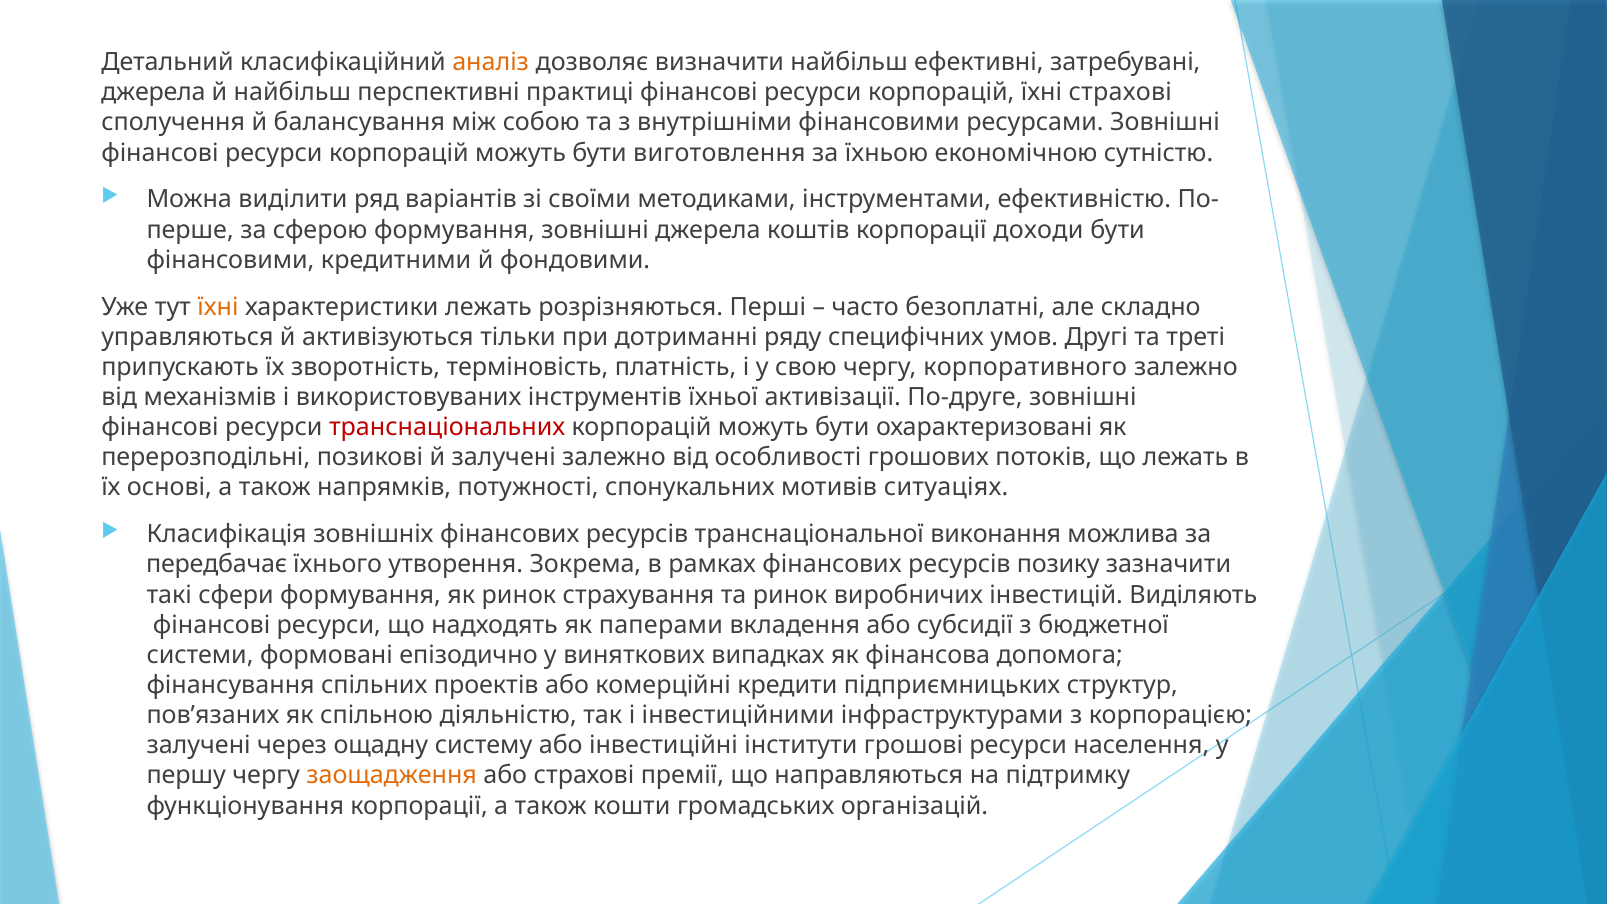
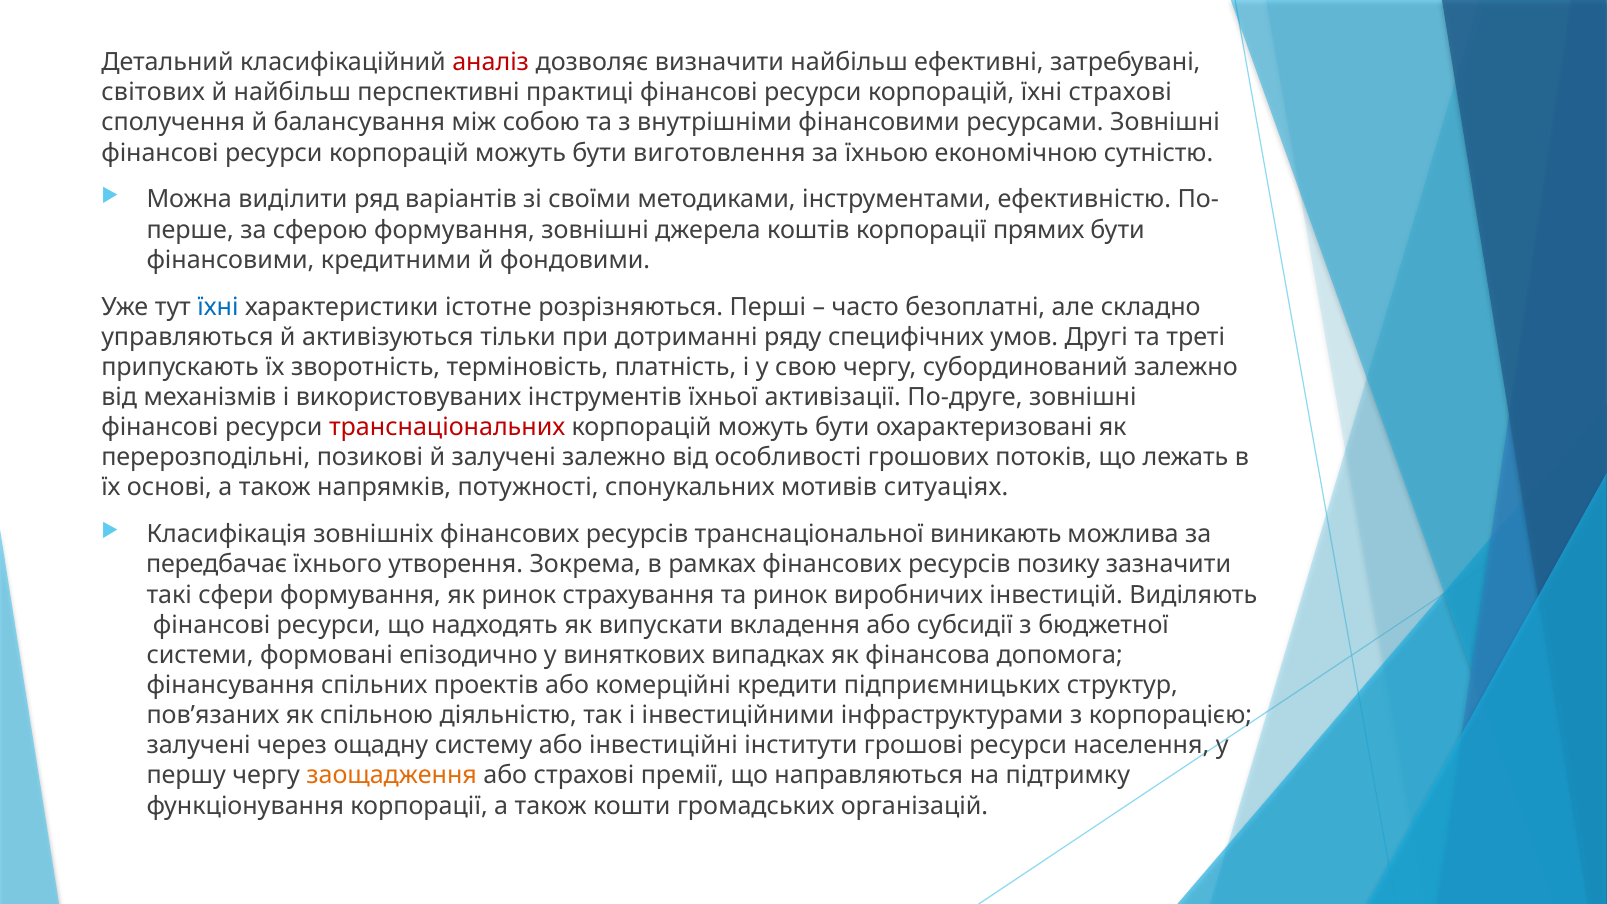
аналіз colour: orange -> red (491, 62)
джерела: джерела -> світових (153, 93)
доходи: доходи -> прямих (1039, 230)
їхні colour: orange -> blue (218, 307)
характеристики лежать: лежать -> істотне (488, 307)
корпоративного: корпоративного -> субординований (1025, 367)
виконання: виконання -> виникають (996, 535)
паперами: паперами -> випускати (661, 625)
